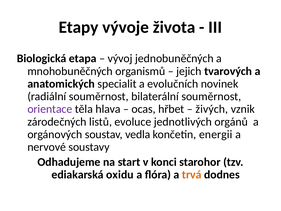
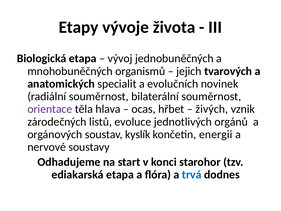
vedla: vedla -> kyslík (138, 134)
ediakarská oxidu: oxidu -> etapa (120, 174)
trvá colour: orange -> blue (192, 174)
